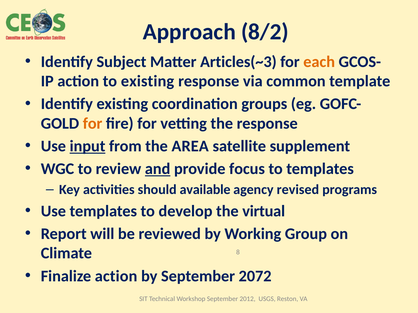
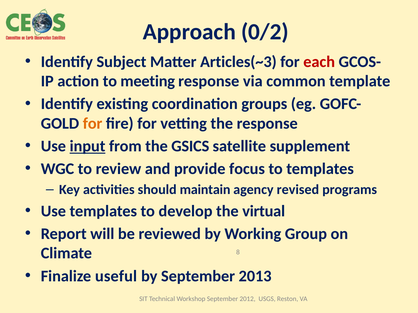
8/2: 8/2 -> 0/2 (265, 32)
each colour: orange -> red (319, 62)
to existing: existing -> meeting (148, 81)
AREA: AREA -> GSICS (190, 146)
and underline: present -> none (158, 169)
available: available -> maintain (205, 190)
Finalize action: action -> useful (116, 276)
2072: 2072 -> 2013 (255, 276)
